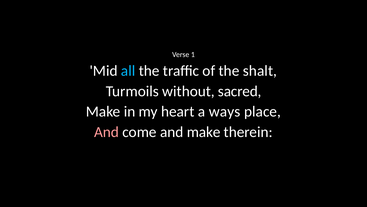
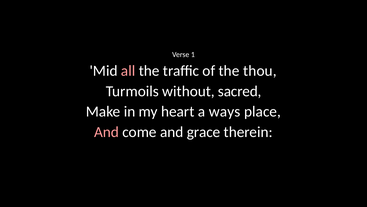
all colour: light blue -> pink (128, 71)
shalt: shalt -> thou (260, 71)
and make: make -> grace (204, 132)
